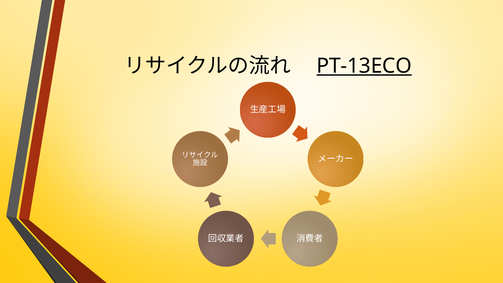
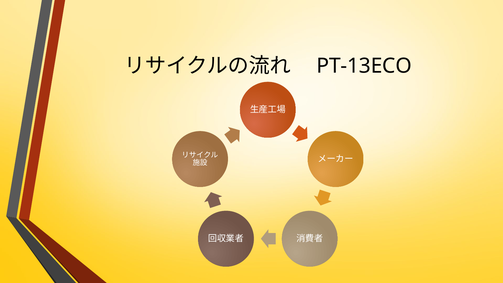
PT-13ECO underline: present -> none (364, 66)
